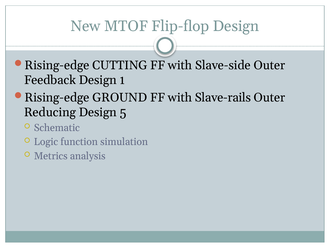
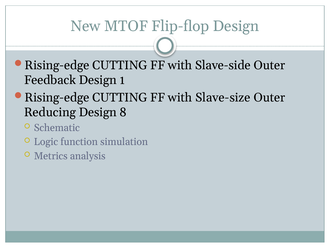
GROUND: GROUND -> CUTTING (120, 97)
Slave-rails: Slave-rails -> Slave-size (223, 97)
5: 5 -> 8 (123, 112)
